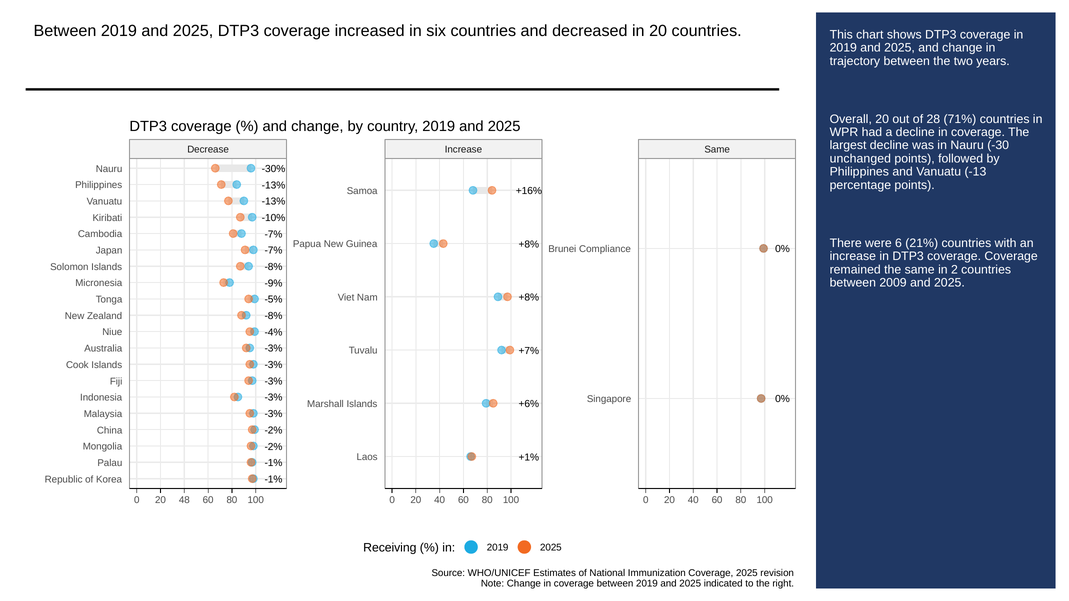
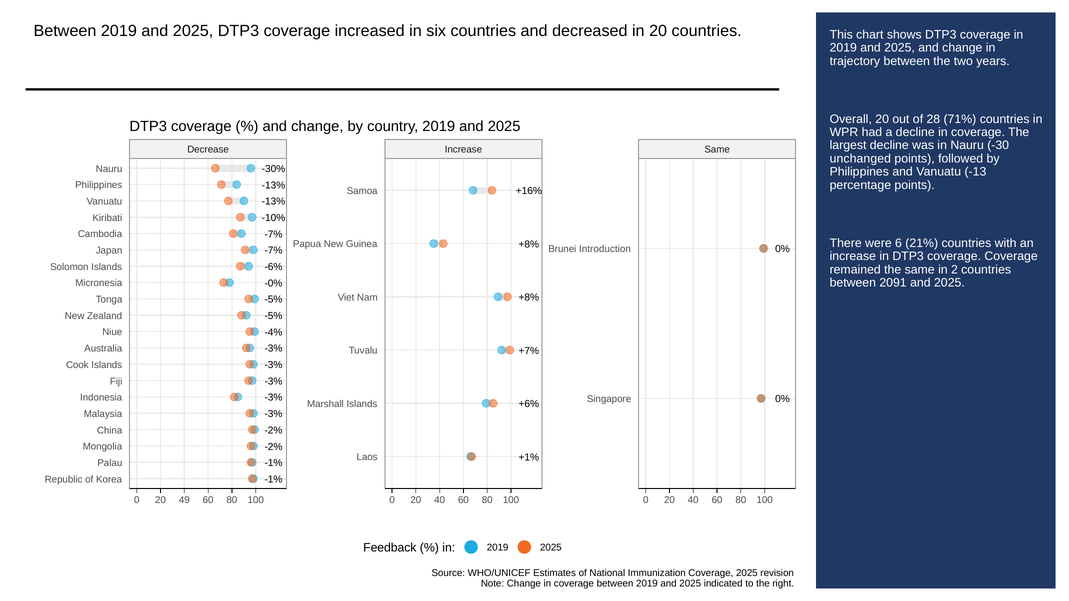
Compliance: Compliance -> Introduction (605, 249)
-8%: -8% -> -6% (274, 267)
2009: 2009 -> 2091 (893, 283)
-9%: -9% -> -0% (274, 283)
-8%: -8% -> -5% (274, 316)
48: 48 -> 49 (184, 500)
Receiving: Receiving -> Feedback (390, 548)
